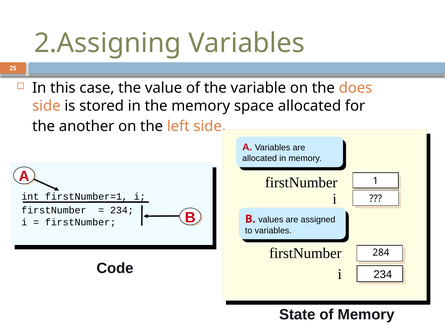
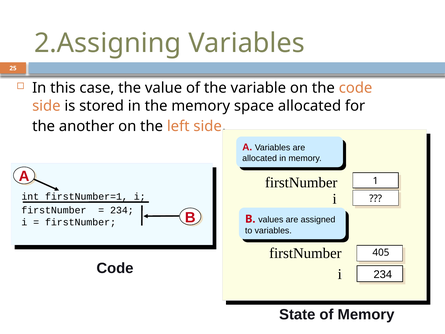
the does: does -> code (356, 88)
284: 284 -> 405 (381, 252)
